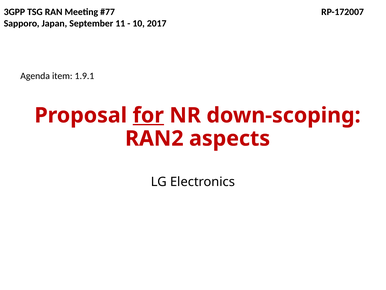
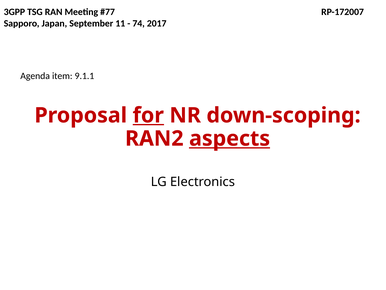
10: 10 -> 74 (139, 23)
1.9.1: 1.9.1 -> 9.1.1 (84, 76)
aspects underline: none -> present (230, 138)
